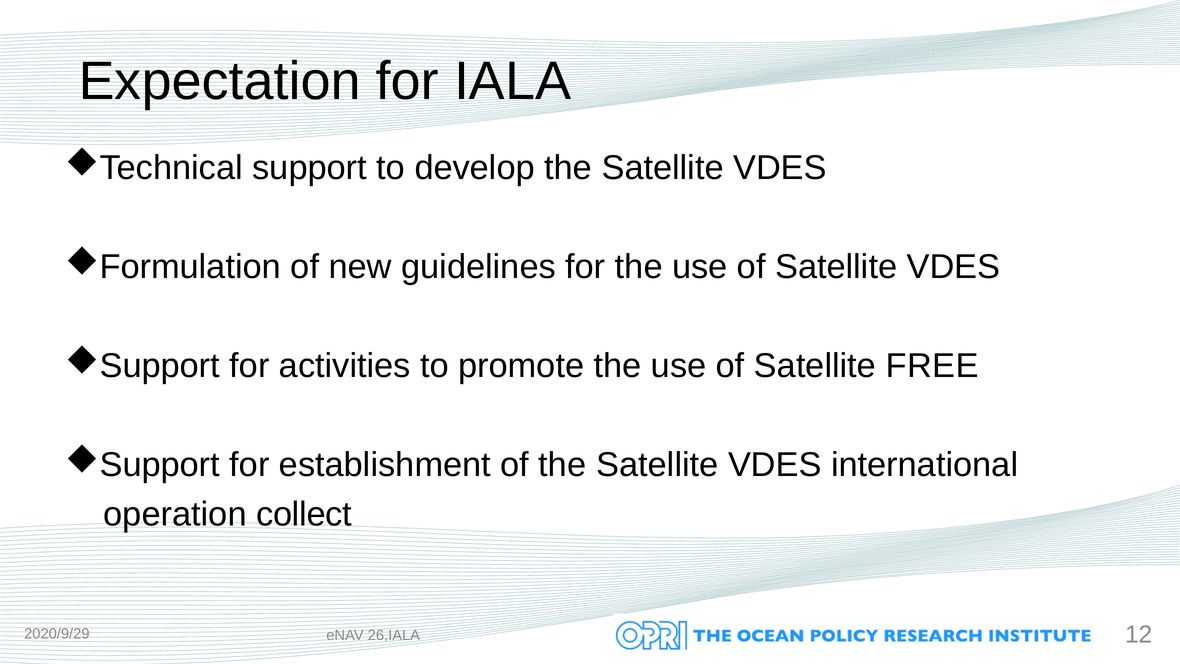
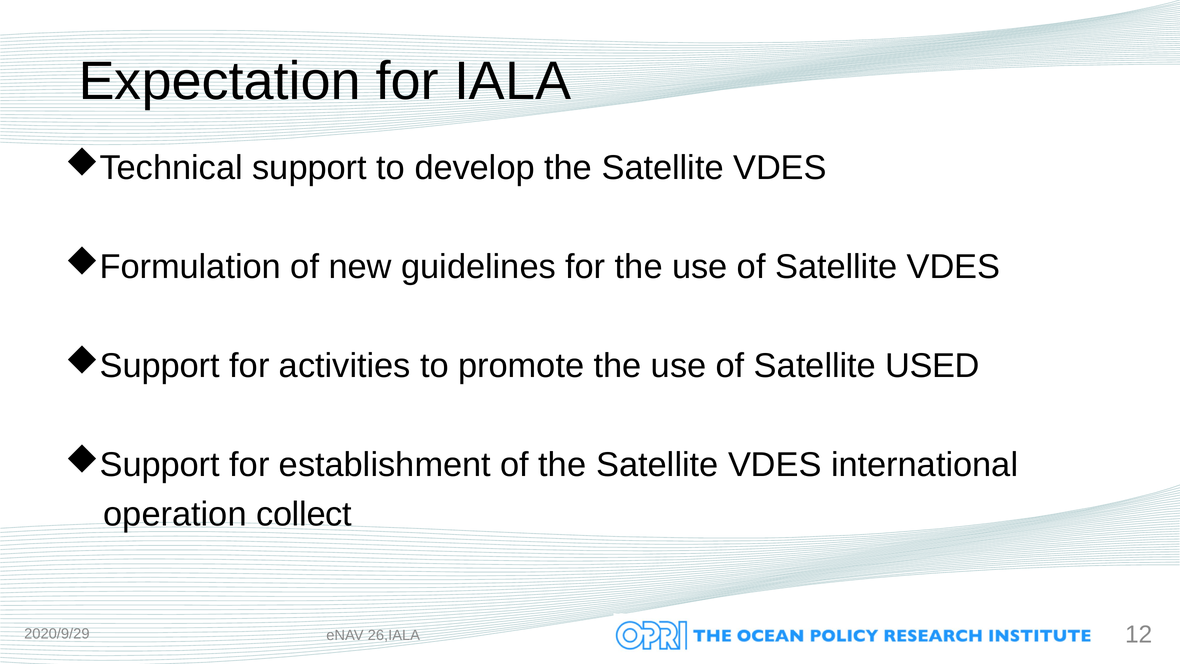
FREE: FREE -> USED (932, 366)
